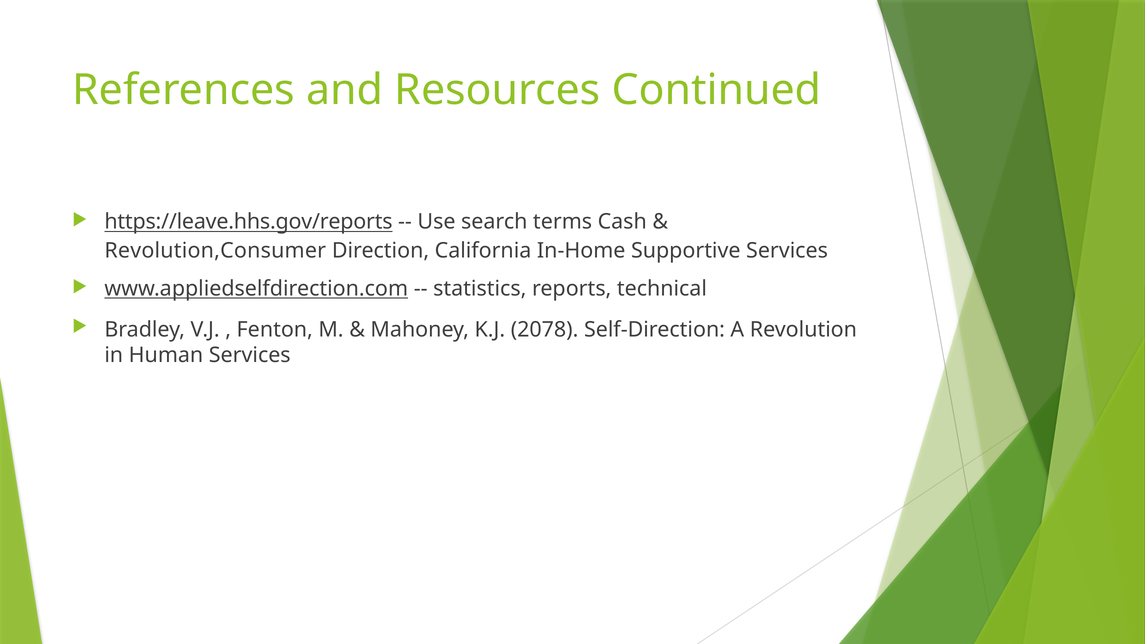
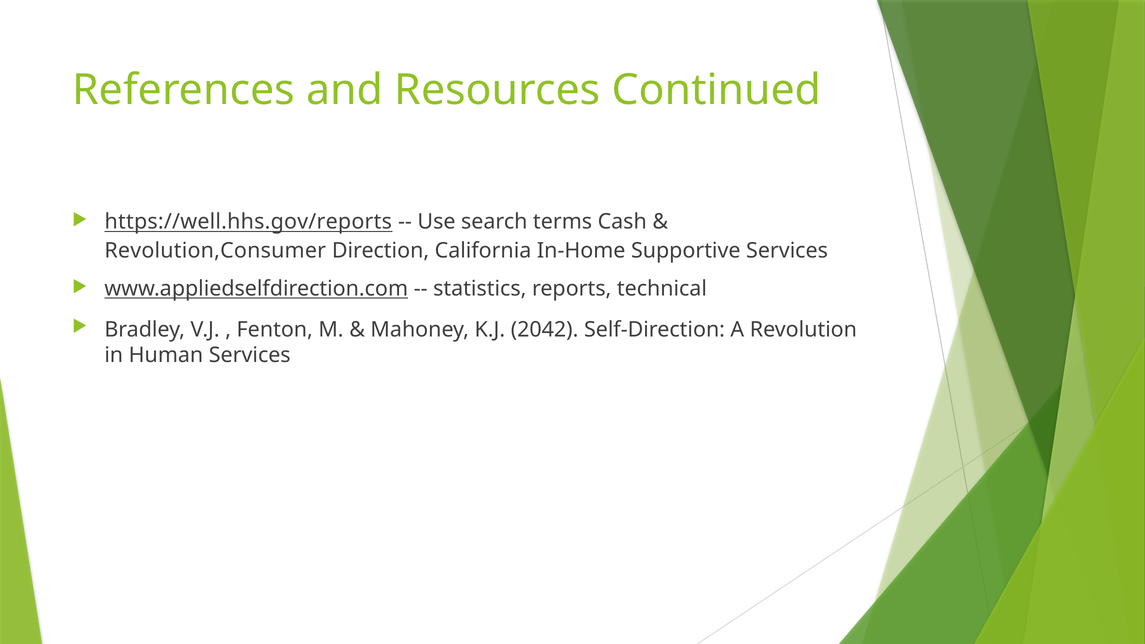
https://leave.hhs.gov/reports: https://leave.hhs.gov/reports -> https://well.hhs.gov/reports (248, 222)
2078: 2078 -> 2042 (545, 330)
